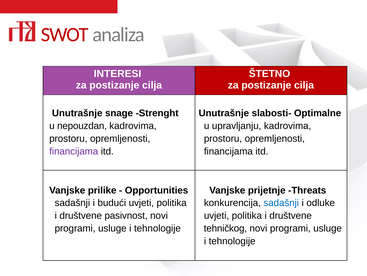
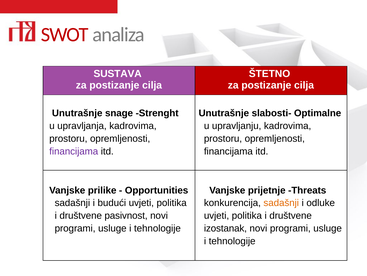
INTERESI: INTERESI -> SUSTAVA (118, 74)
nepouzdan: nepouzdan -> upravljanja (82, 125)
sadašnji colour: blue -> orange (281, 202)
tehničkog: tehničkog -> izostanak (225, 228)
